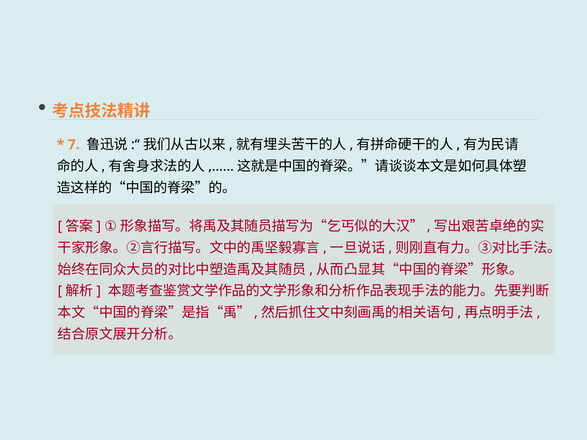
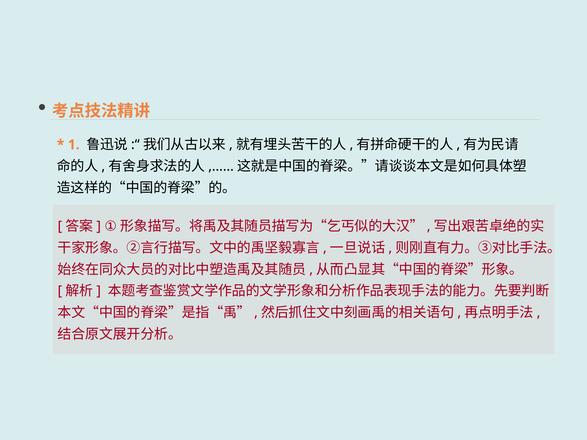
7: 7 -> 1 (74, 145)
